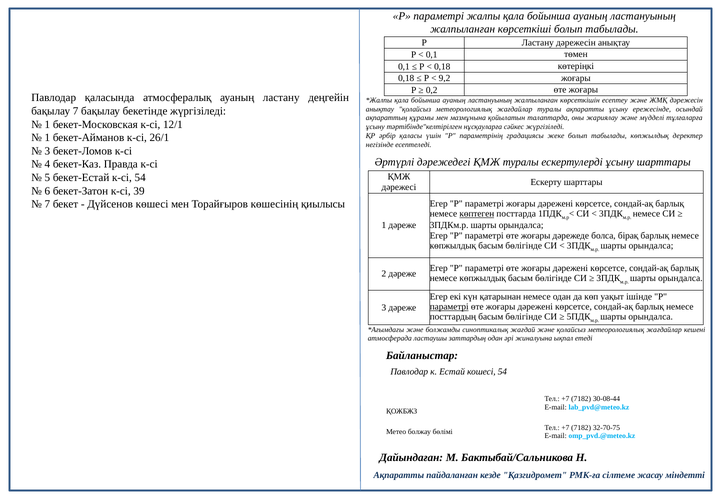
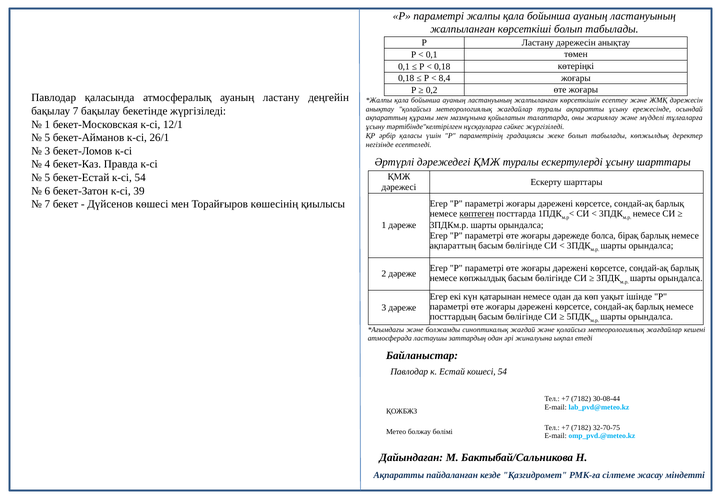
9,2: 9,2 -> 8,4 (445, 78)
1: 1 -> 5 (47, 138)
көпжылдық: көпжылдық -> ақпараттың (453, 246)
параметрі underline: present -> none (449, 307)
